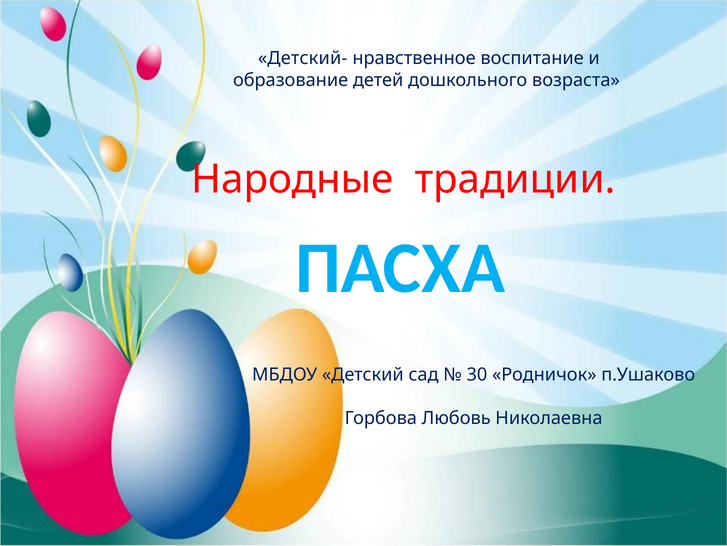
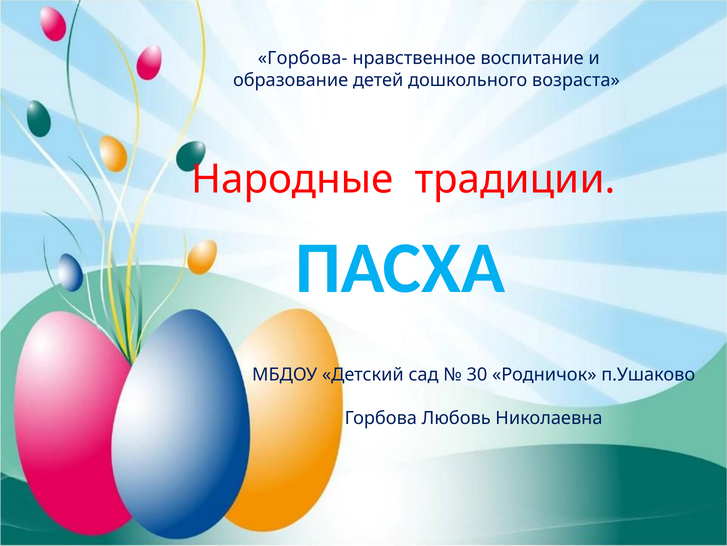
Детский-: Детский- -> Горбова- (303, 58)
